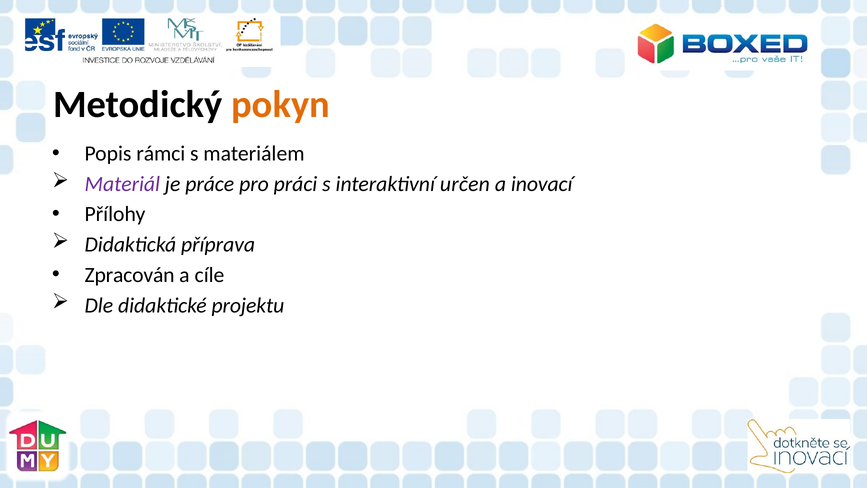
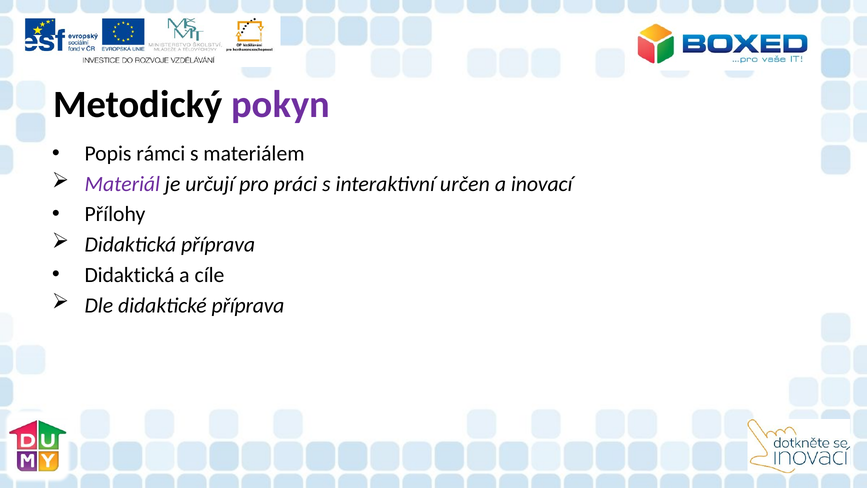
pokyn colour: orange -> purple (281, 104)
práce: práce -> určují (210, 184)
Zpracován: Zpracován -> Didaktická (130, 275)
didaktické projektu: projektu -> příprava (248, 305)
